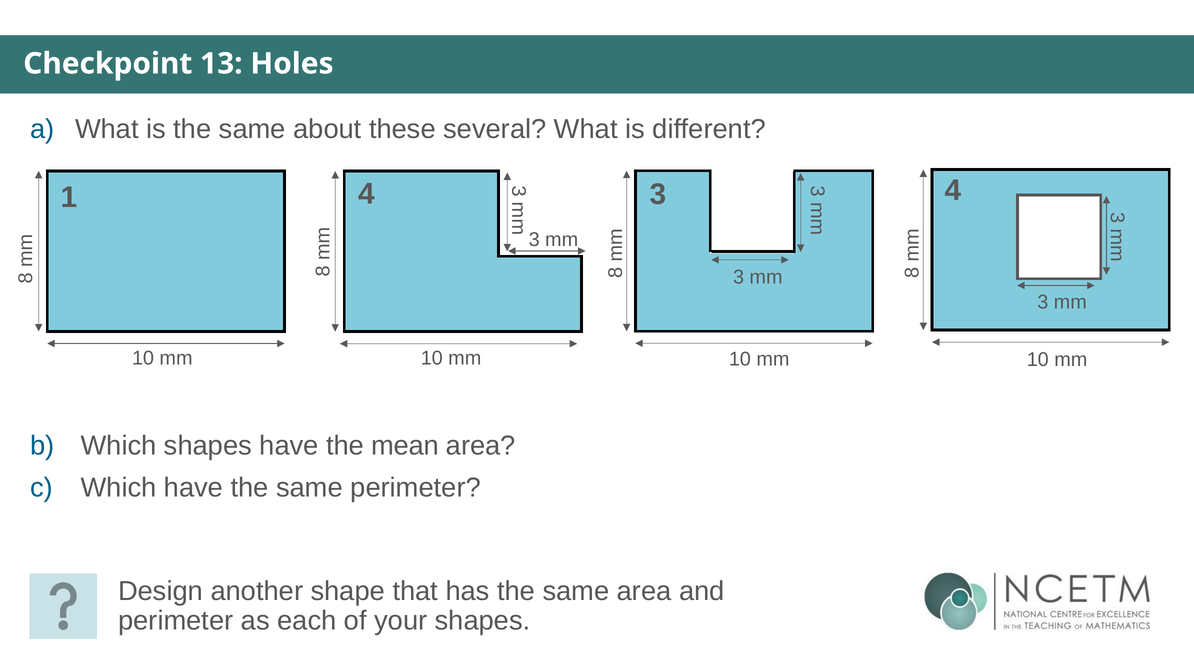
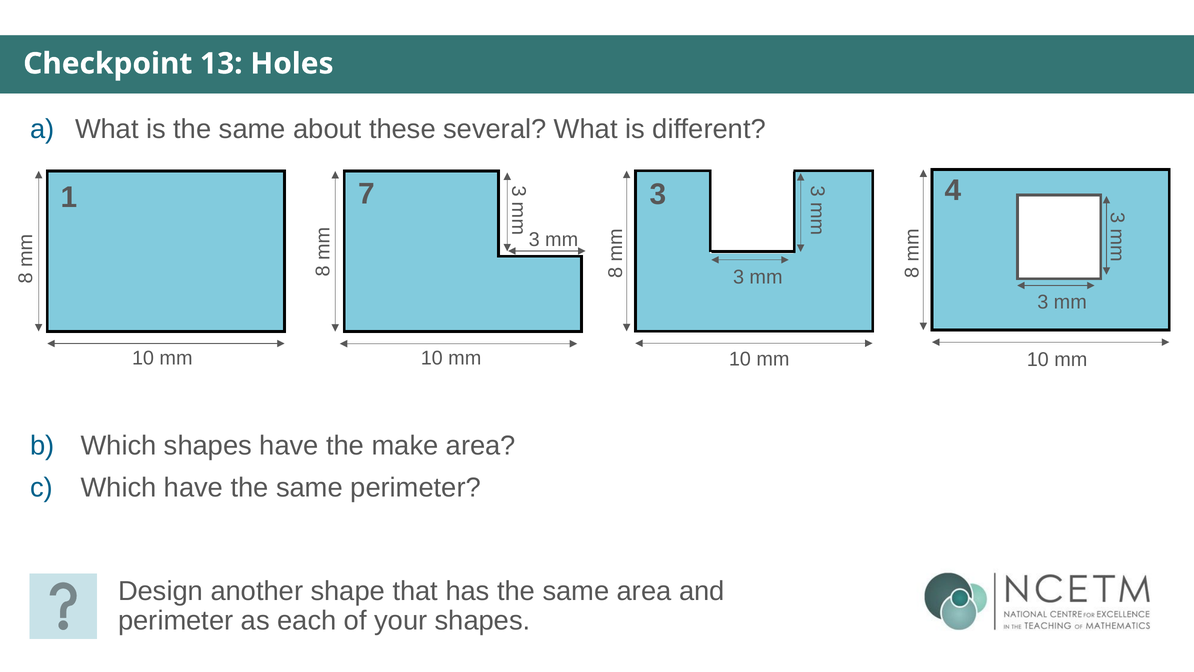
1 4: 4 -> 7 (367, 194)
mean: mean -> make (405, 446)
